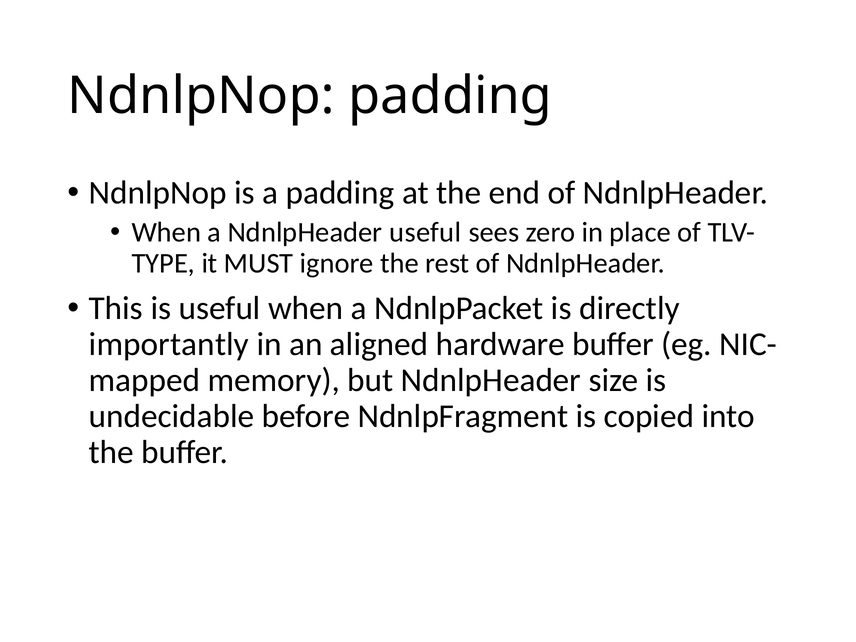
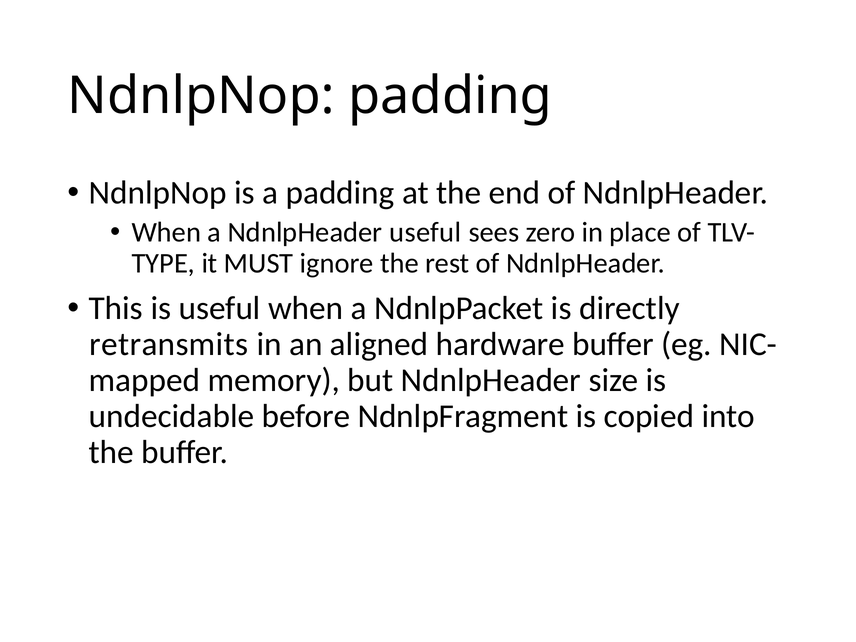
importantly: importantly -> retransmits (169, 344)
